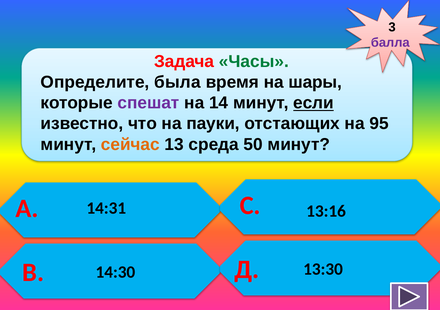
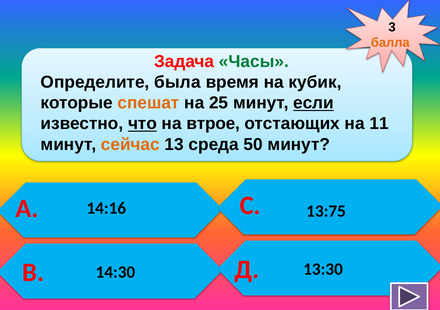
балла colour: purple -> orange (390, 43)
шары: шары -> кубик (315, 82)
спешат colour: purple -> orange (148, 103)
14: 14 -> 25 (219, 103)
что underline: none -> present (142, 124)
пауки: пауки -> втрое (213, 124)
95: 95 -> 11 (379, 124)
14:31: 14:31 -> 14:16 (106, 208)
13:16: 13:16 -> 13:75 (326, 211)
